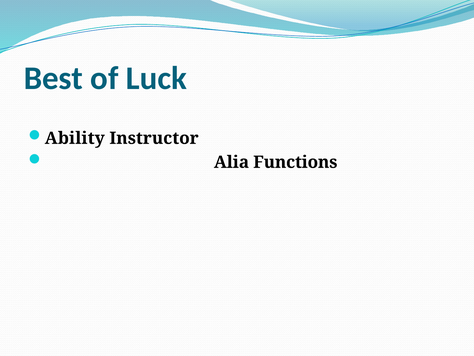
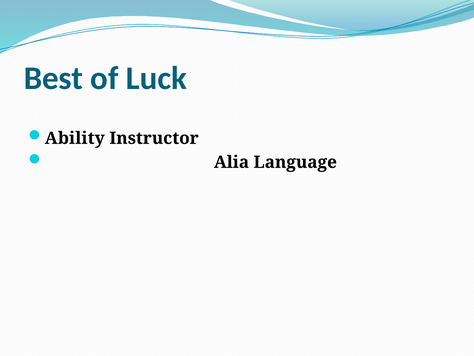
Functions: Functions -> Language (295, 162)
